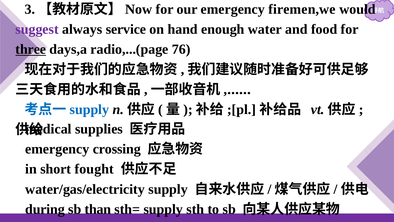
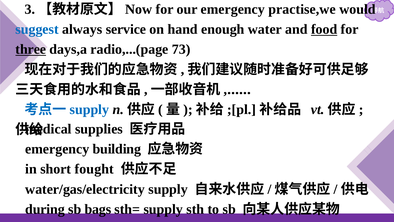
firemen,we: firemen,we -> practise,we (302, 9)
suggest colour: purple -> blue (37, 29)
food underline: none -> present (324, 29)
76: 76 -> 73 (181, 49)
crossing: crossing -> building (117, 149)
than: than -> bags (98, 209)
